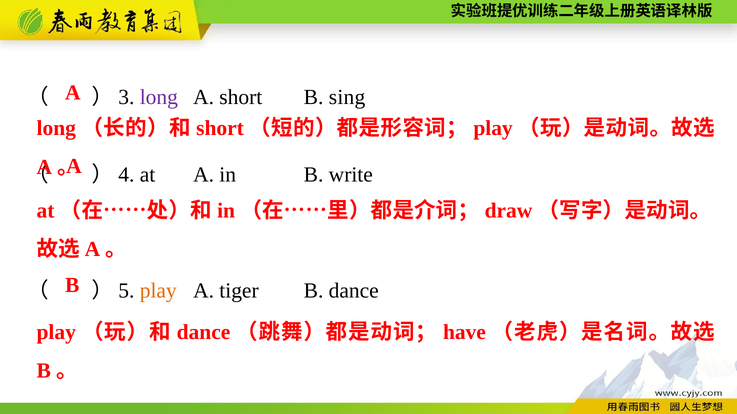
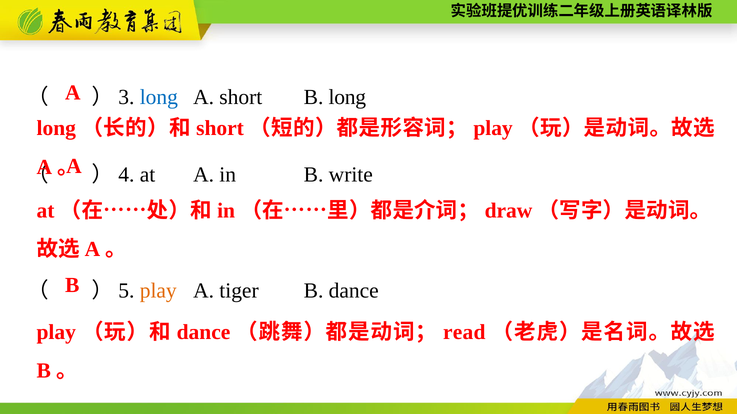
long colour: purple -> blue (159, 97)
B sing: sing -> long (347, 97)
have: have -> read (464, 333)
